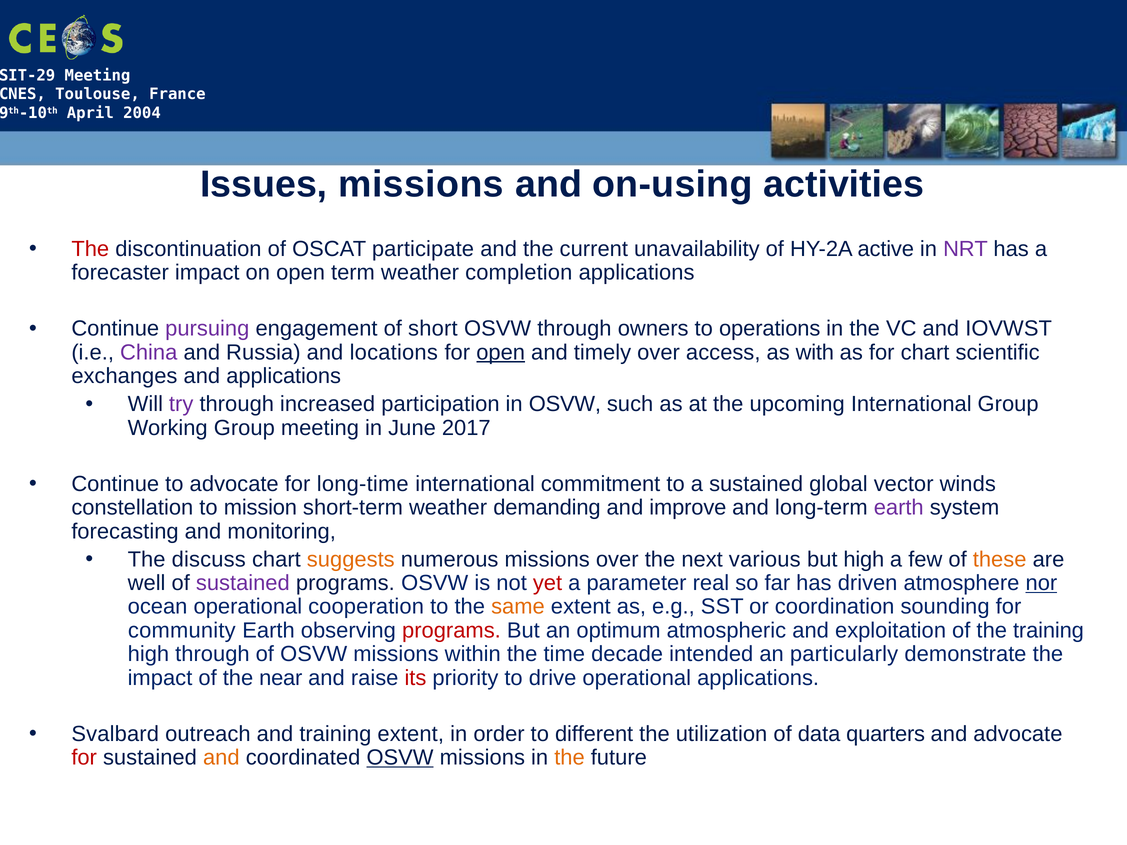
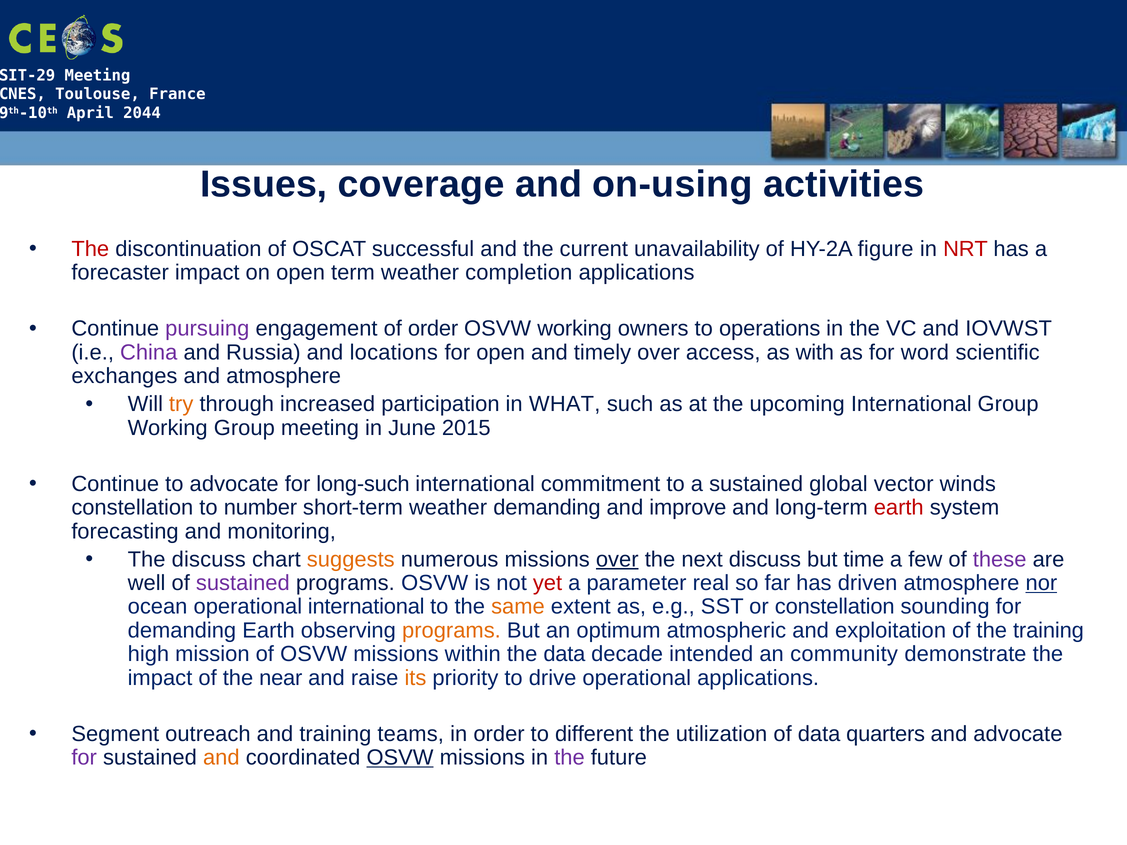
2004: 2004 -> 2044 (142, 113)
Issues missions: missions -> coverage (421, 184)
participate: participate -> successful (423, 249)
active: active -> figure (886, 249)
NRT colour: purple -> red (965, 249)
of short: short -> order (433, 329)
OSVW through: through -> working (574, 329)
open underline: present -> none (501, 352)
for chart: chart -> word (925, 352)
and applications: applications -> atmosphere (284, 376)
try colour: purple -> orange (181, 404)
in OSVW: OSVW -> WHAT (565, 404)
2017: 2017 -> 2015 (466, 428)
long-time: long-time -> long-such (363, 484)
mission: mission -> number (260, 508)
earth colour: purple -> red (899, 508)
over underline: none -> present (617, 560)
next various: various -> discuss (765, 560)
but high: high -> time (864, 560)
these colour: orange -> purple (1000, 560)
operational cooperation: cooperation -> international (366, 607)
or coordination: coordination -> constellation (835, 607)
community: community -> demanding (182, 631)
programs colour: red -> orange (451, 631)
high through: through -> mission (212, 654)
the time: time -> data (564, 654)
particularly: particularly -> community (844, 654)
its colour: red -> orange (415, 678)
Svalbard: Svalbard -> Segment (115, 734)
training extent: extent -> teams (411, 734)
for colour: red -> purple (84, 758)
the colour: orange -> purple (569, 758)
